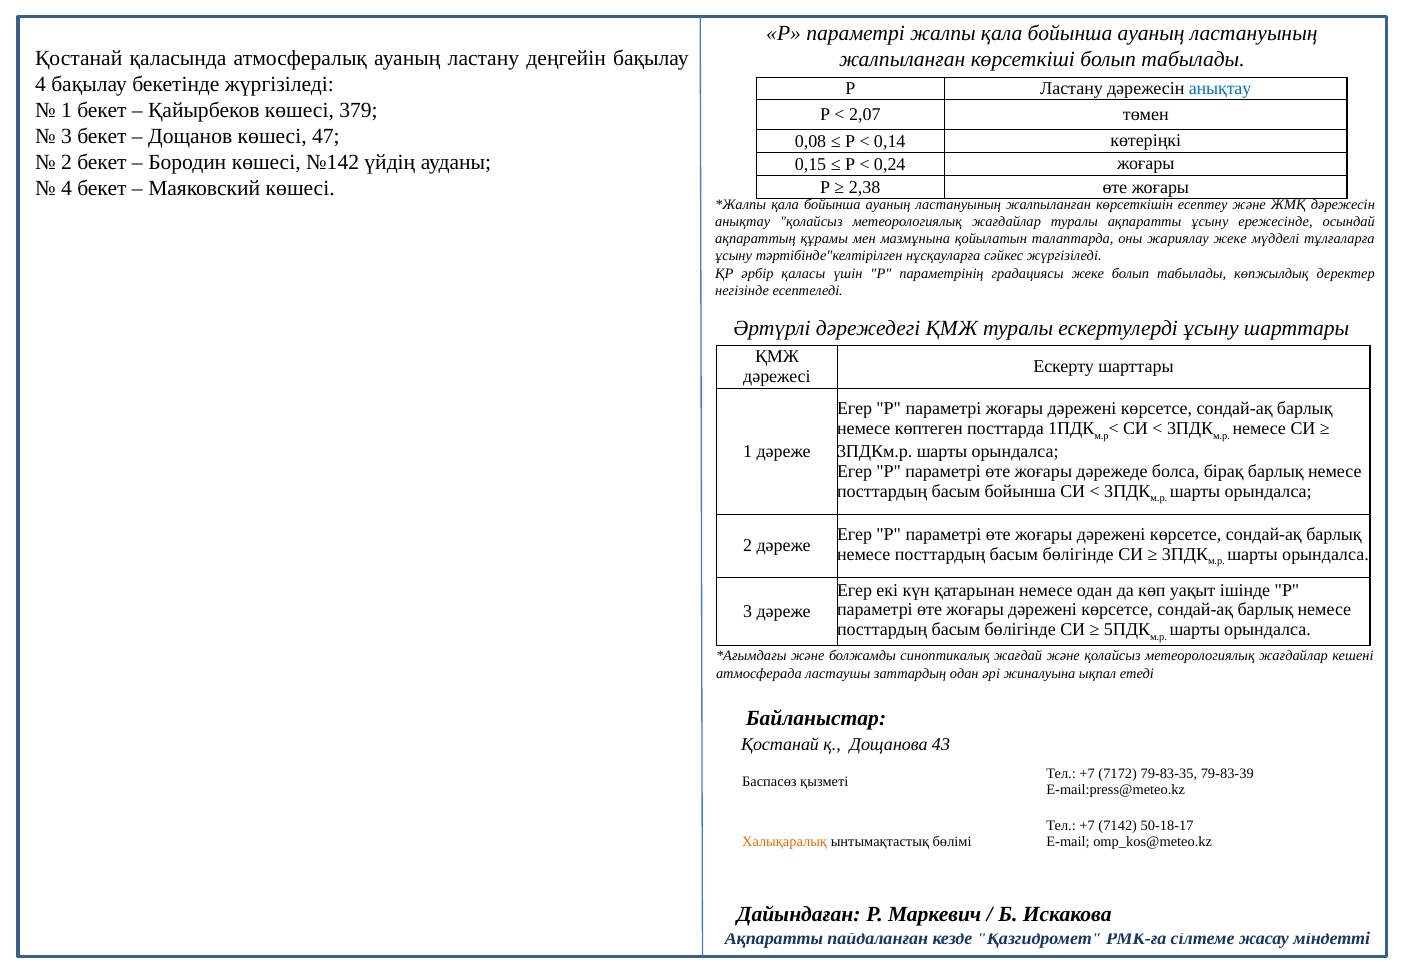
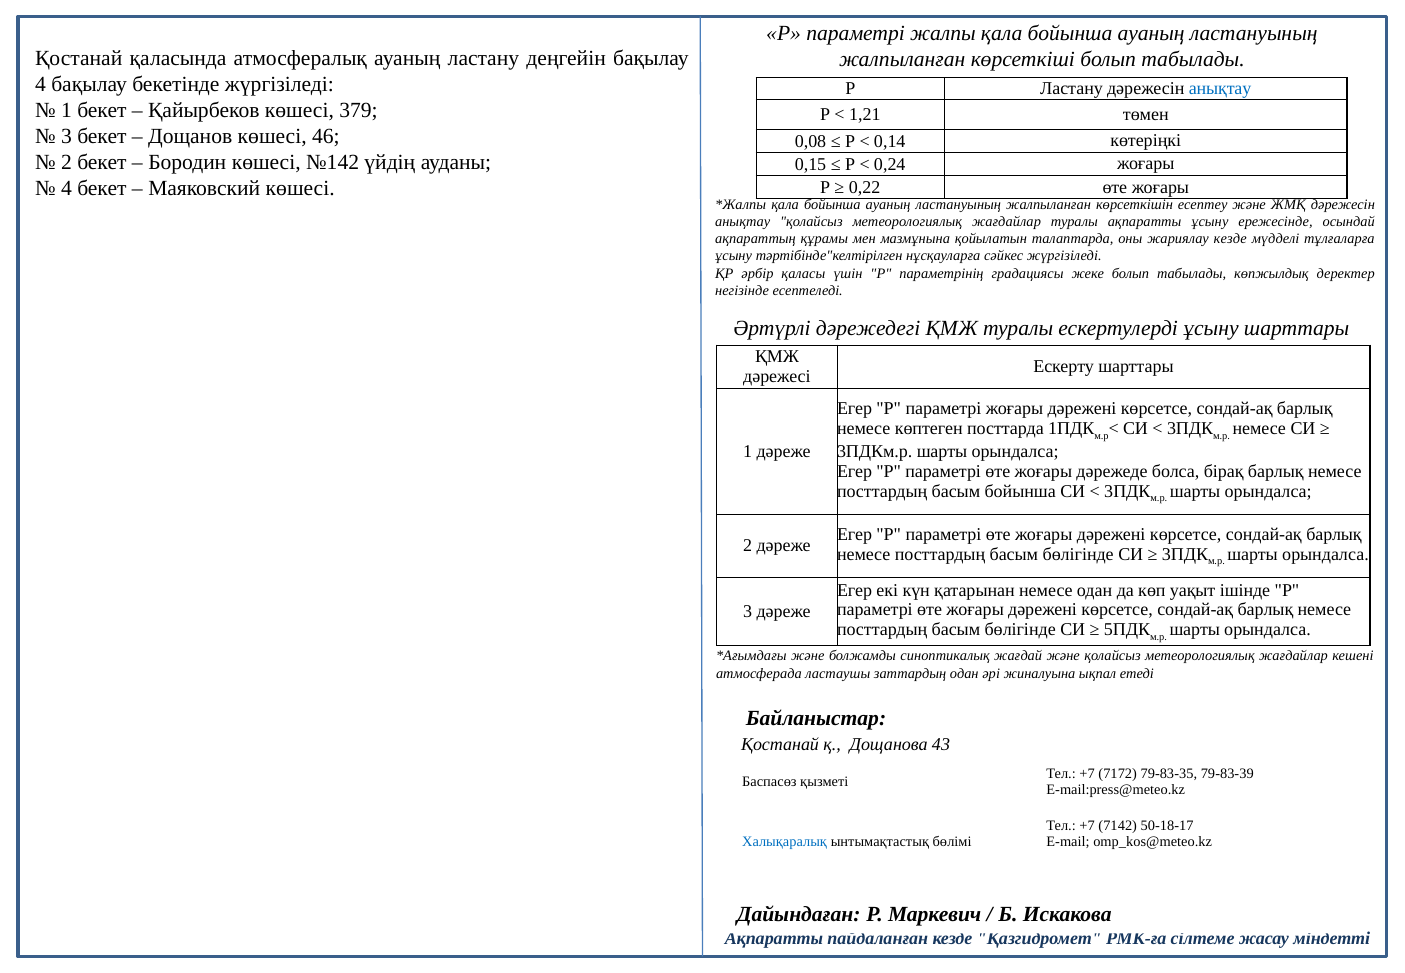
2,07: 2,07 -> 1,21 (865, 115)
47: 47 -> 46 (326, 136)
2,38: 2,38 -> 0,22 (865, 188)
жариялау жеке: жеке -> кезде (1230, 239)
Халықаралық colour: orange -> blue (785, 842)
